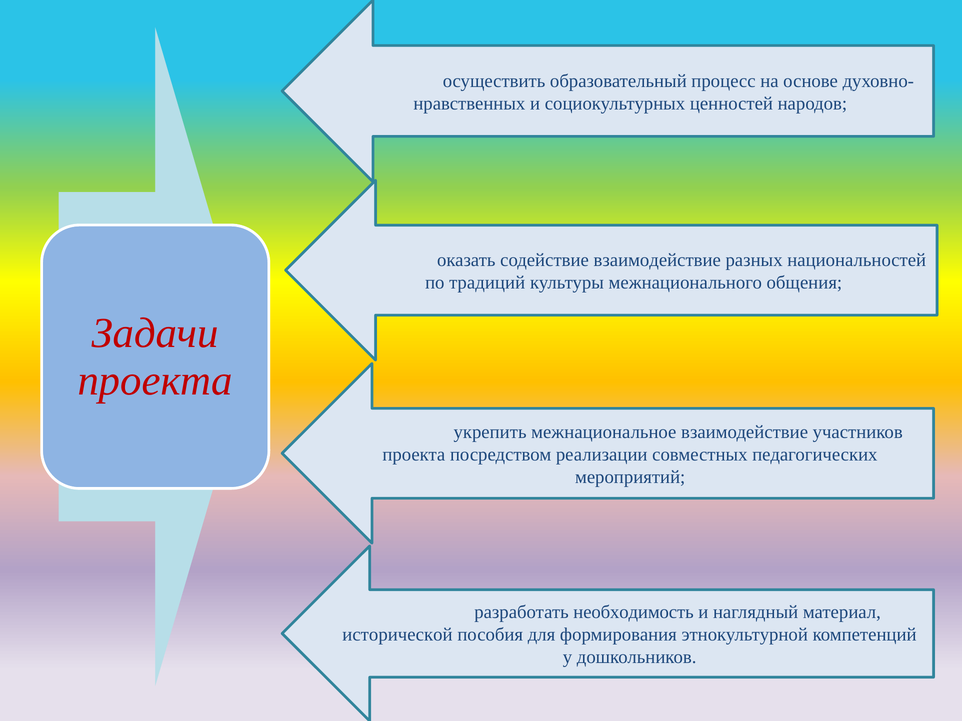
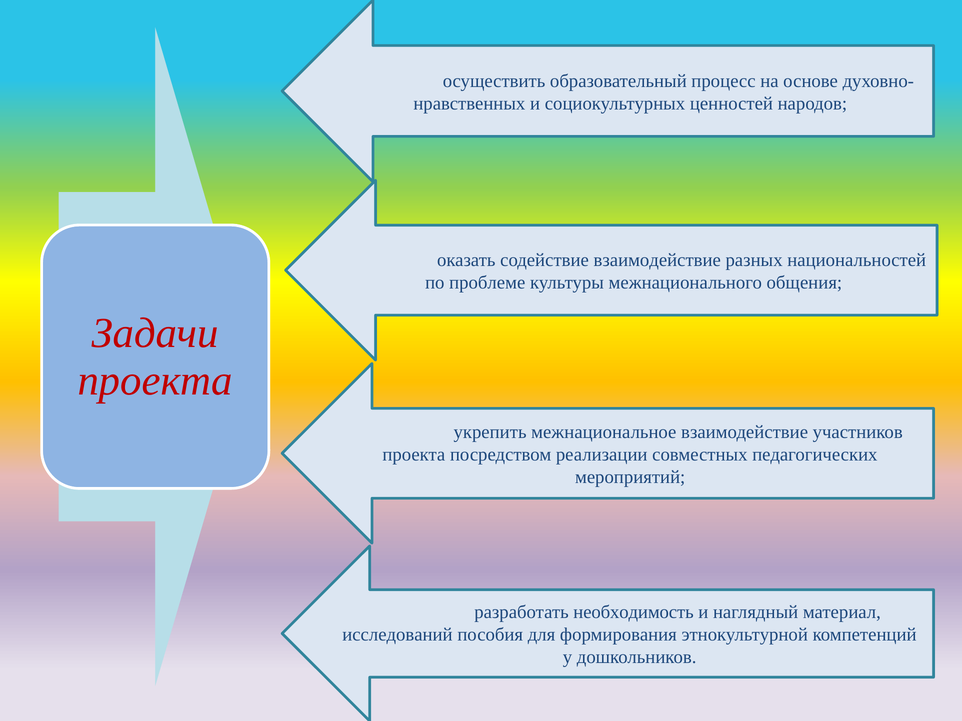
традиций: традиций -> проблеме (487, 283)
исторической: исторической -> исследований (397, 635)
